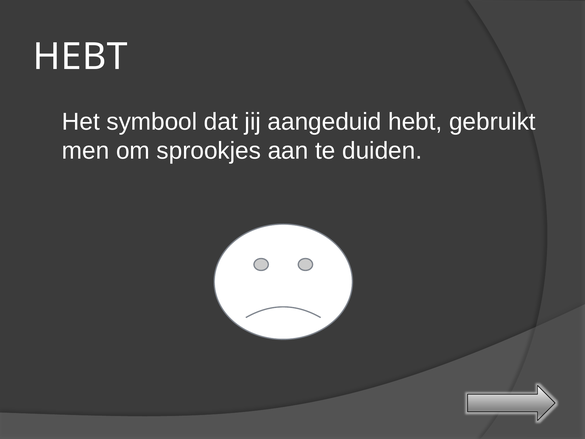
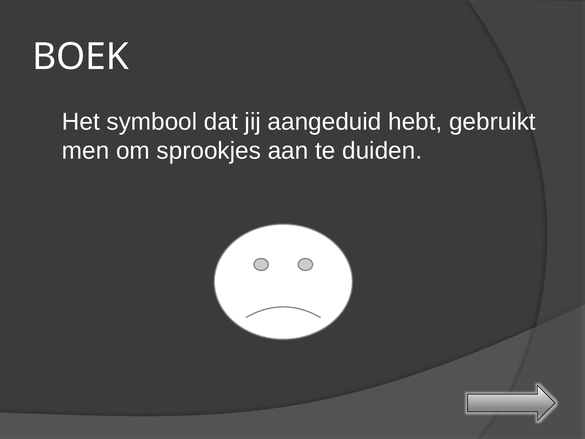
HEBT: HEBT -> BOEK (81, 57)
